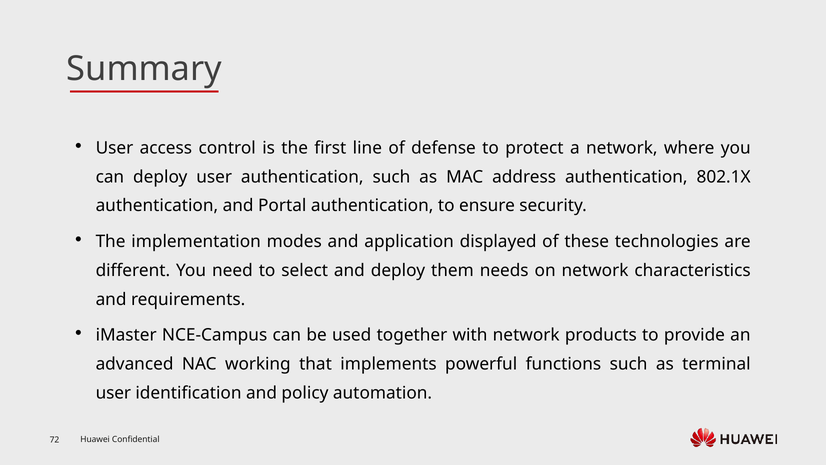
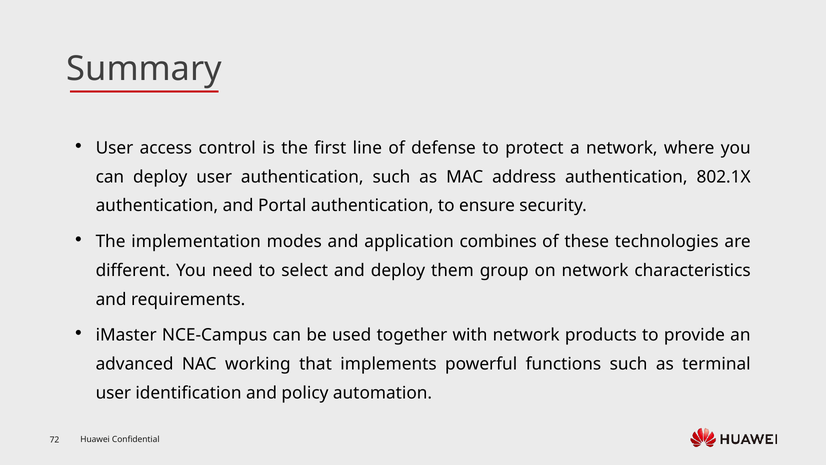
displayed: displayed -> combines (498, 241)
needs: needs -> group (504, 270)
